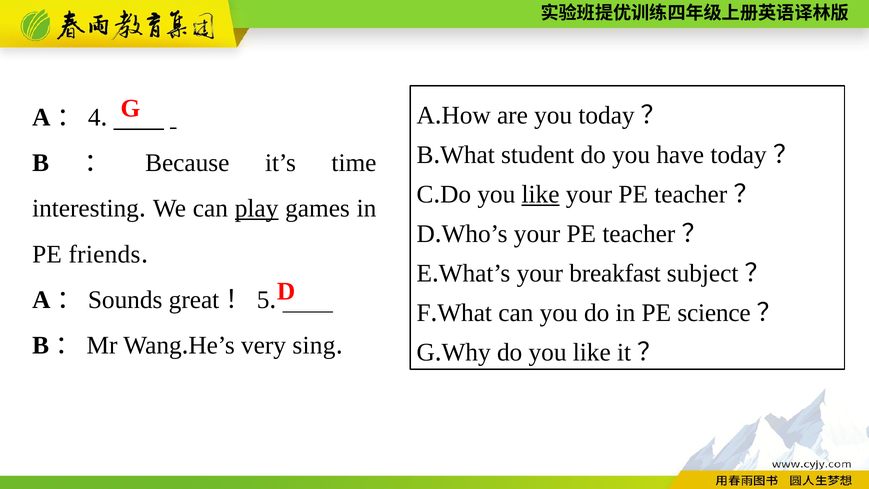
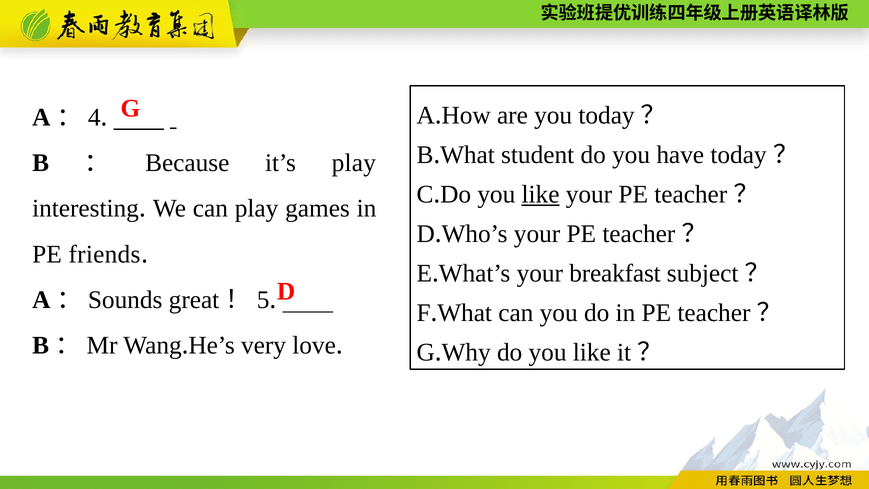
it’s time: time -> play (354, 163)
play underline: present -> none (257, 209)
in PE science: science -> teacher (714, 313)
sing: sing -> love (314, 345)
